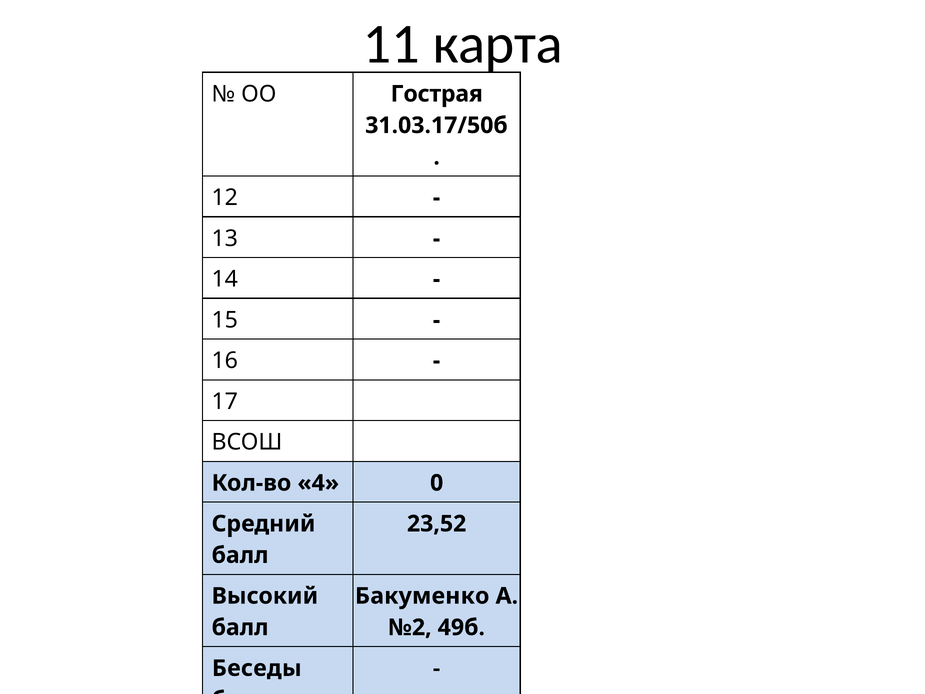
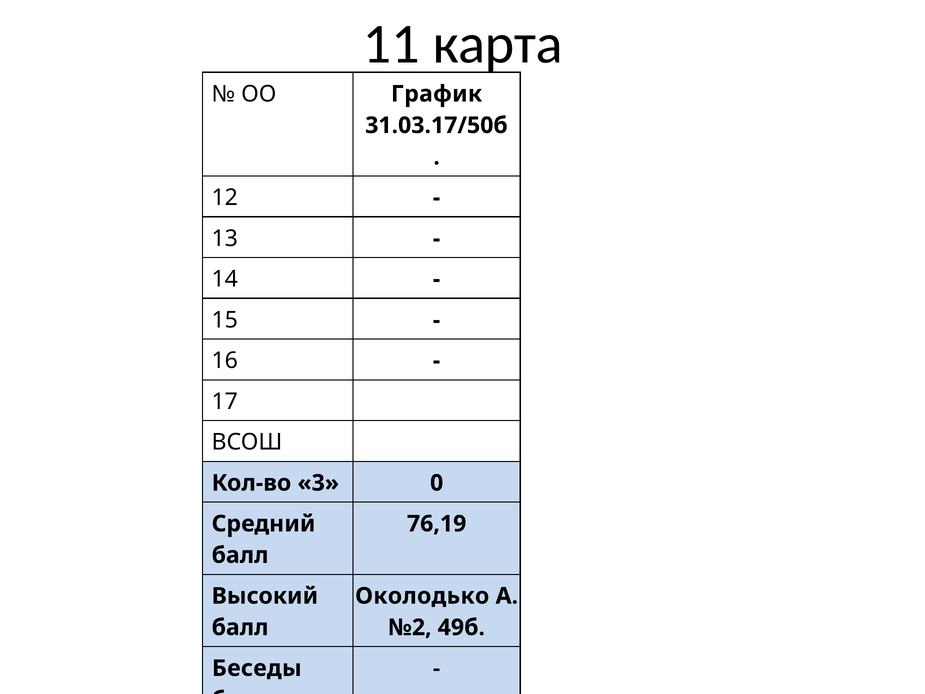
Гострая: Гострая -> График (437, 94)
4: 4 -> 3 (318, 483)
23,52: 23,52 -> 76,19 (437, 524)
Бакуменко: Бакуменко -> Околодько (422, 596)
